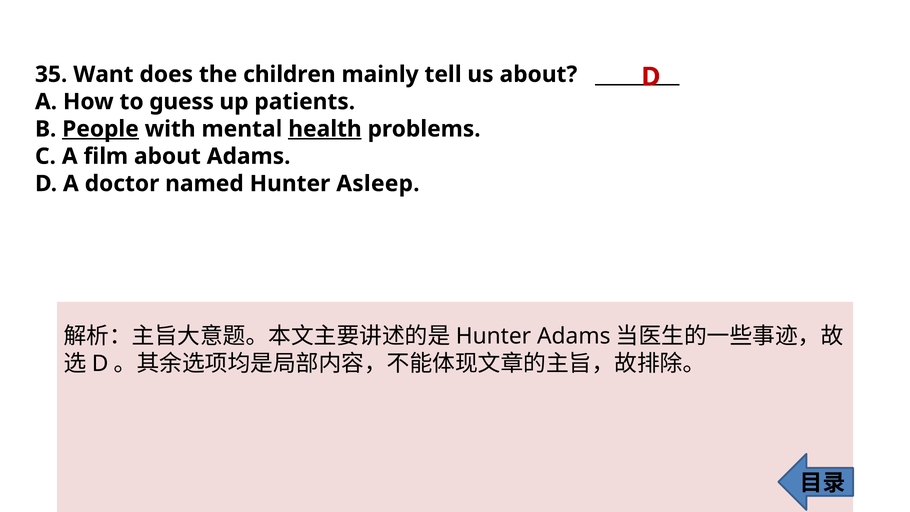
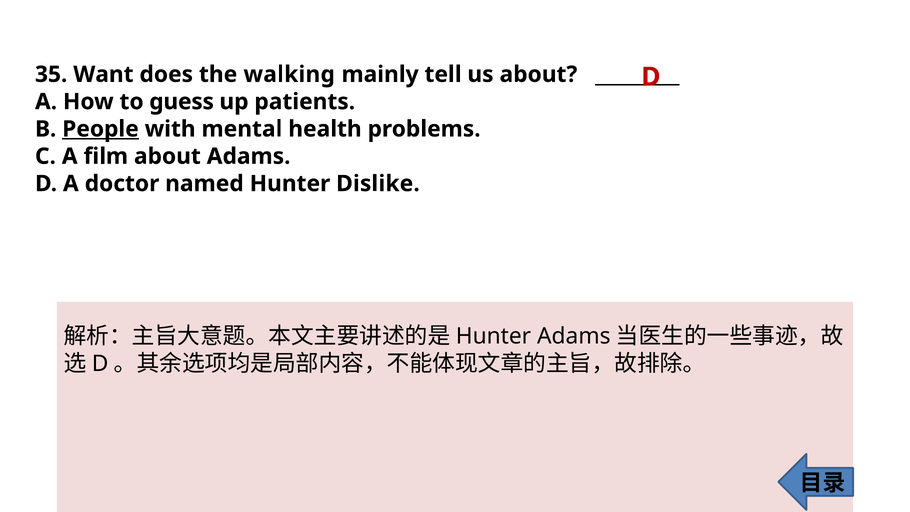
children: children -> walking (289, 74)
health underline: present -> none (325, 129)
Asleep: Asleep -> Dislike (378, 184)
